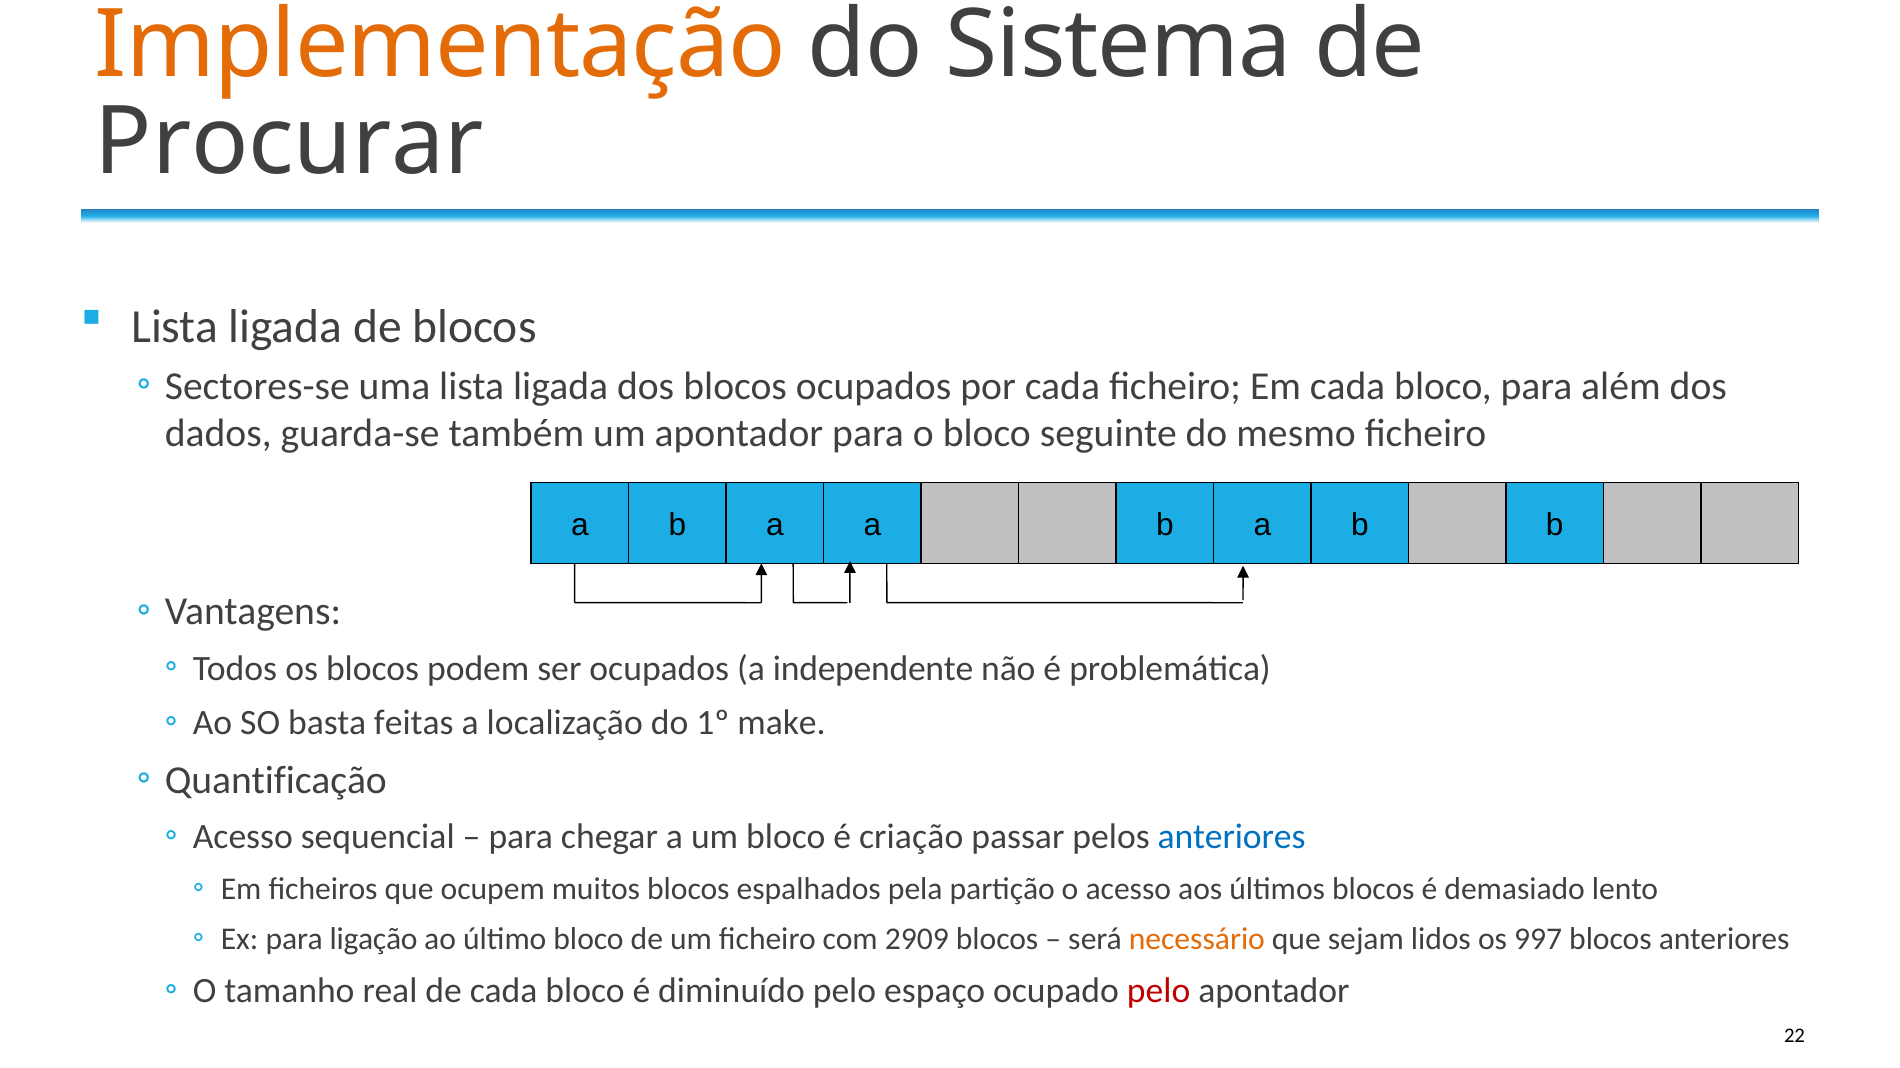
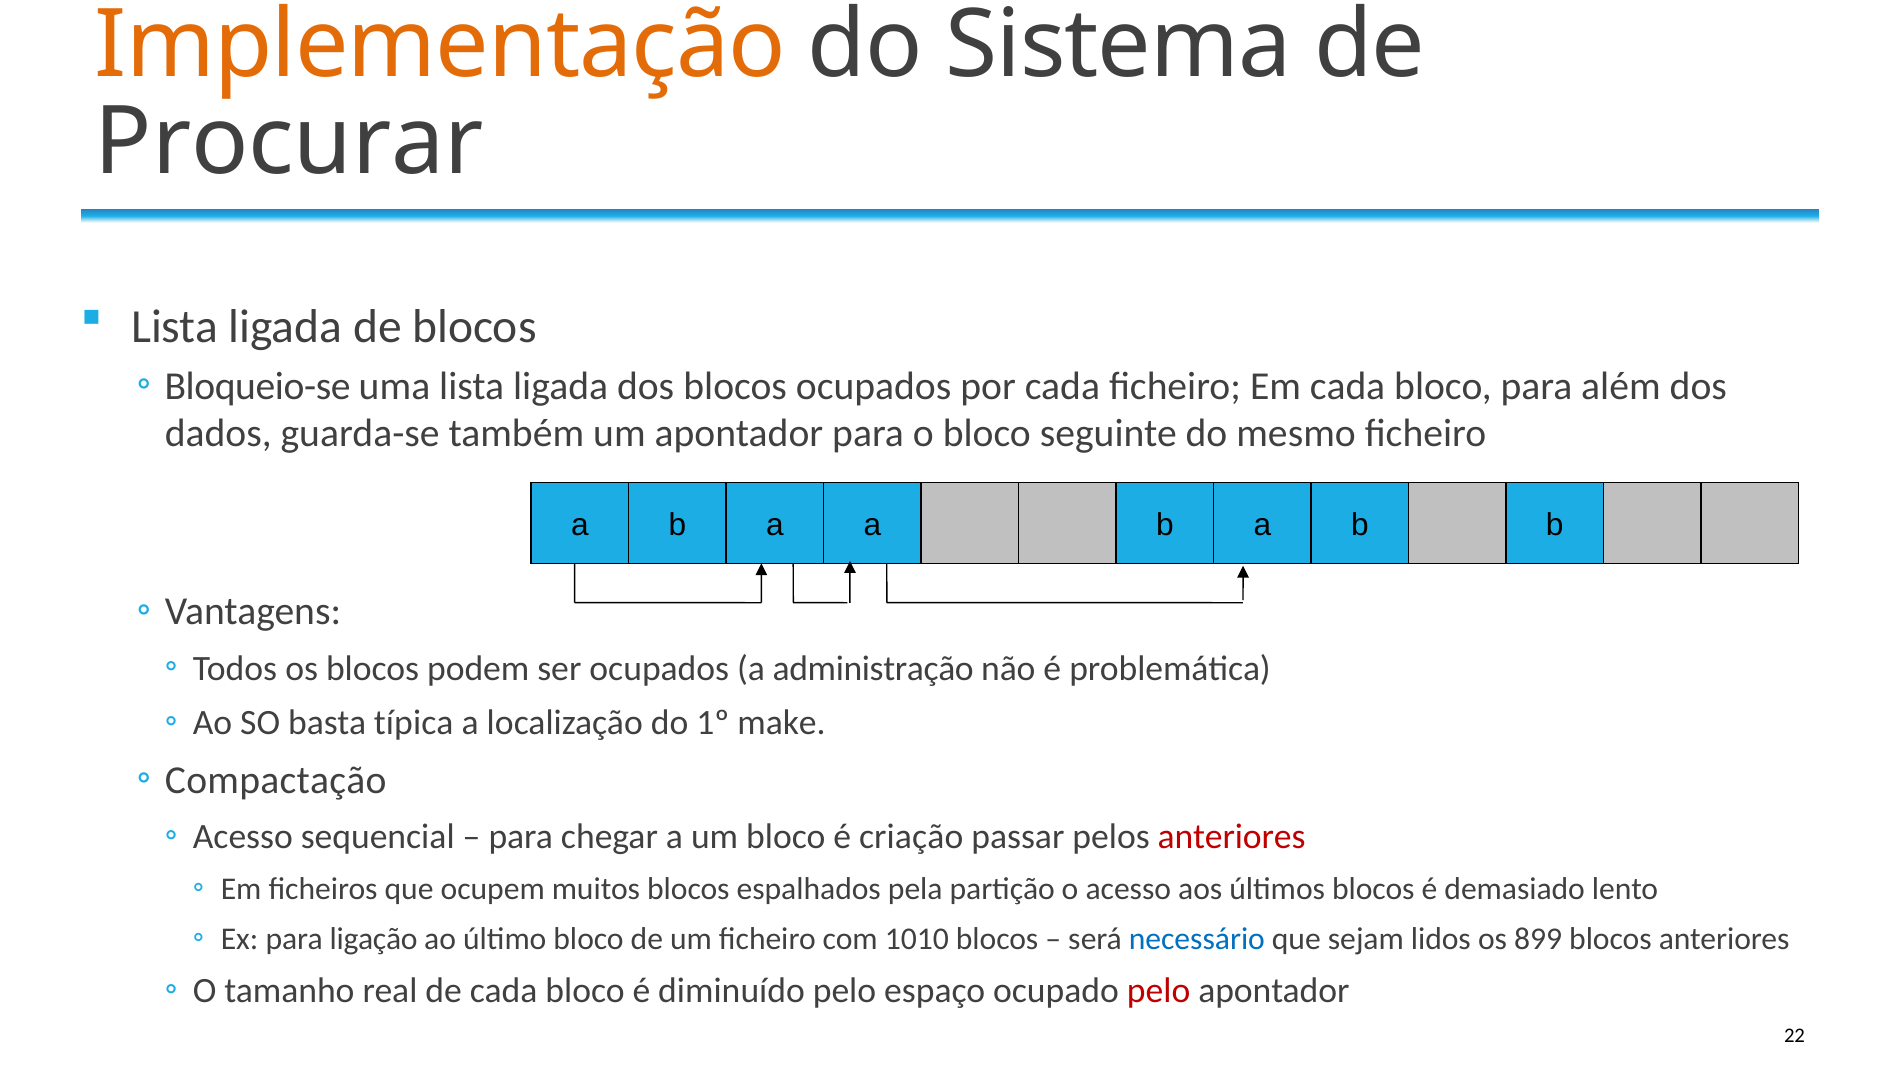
Sectores-se: Sectores-se -> Bloqueio-se (258, 386)
independente: independente -> administração (873, 669)
feitas: feitas -> típica (414, 723)
Quantificação: Quantificação -> Compactação (276, 781)
anteriores colour: blue -> red (1232, 837)
2909: 2909 -> 1010 (917, 939)
necessário colour: orange -> blue (1197, 939)
997: 997 -> 899 (1538, 939)
